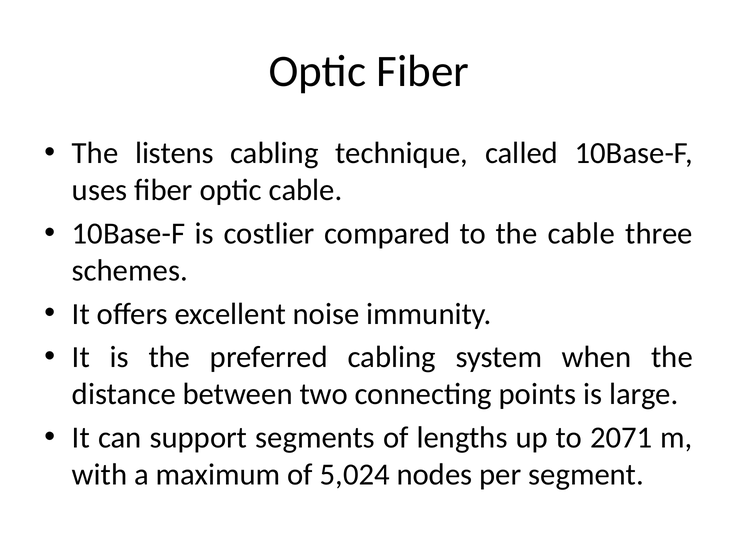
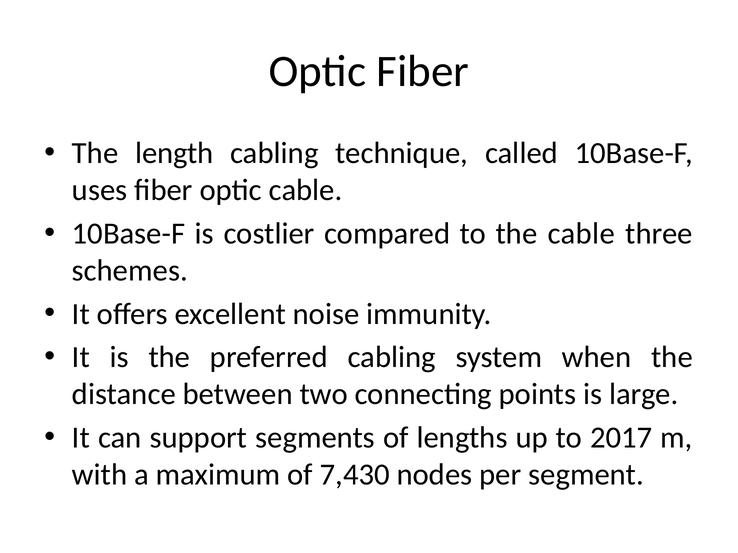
listens: listens -> length (174, 153)
2071: 2071 -> 2017 (621, 438)
5,024: 5,024 -> 7,430 (355, 475)
